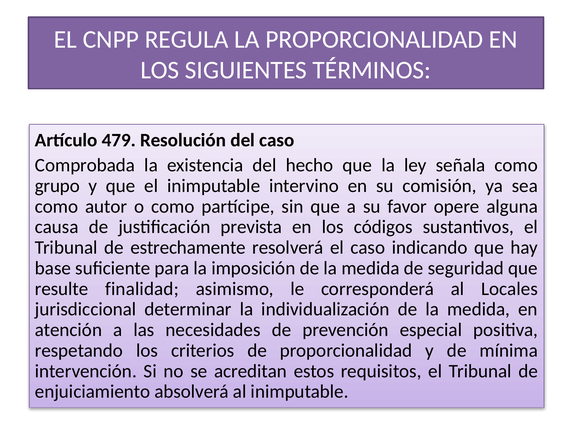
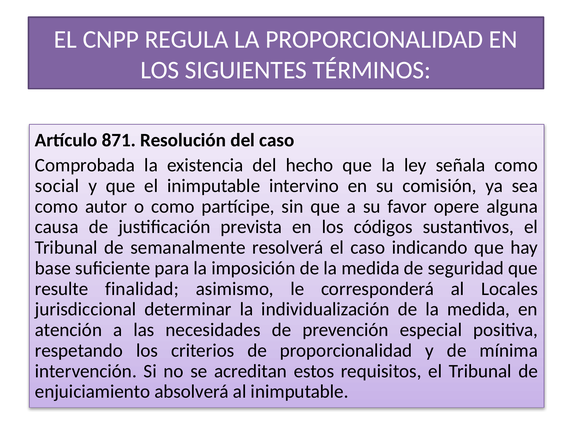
479: 479 -> 871 (119, 140)
grupo: grupo -> social (57, 186)
estrechamente: estrechamente -> semanalmente (188, 248)
